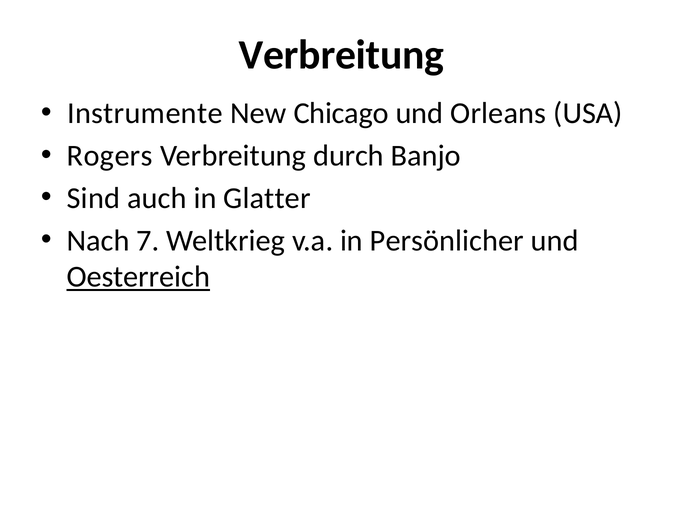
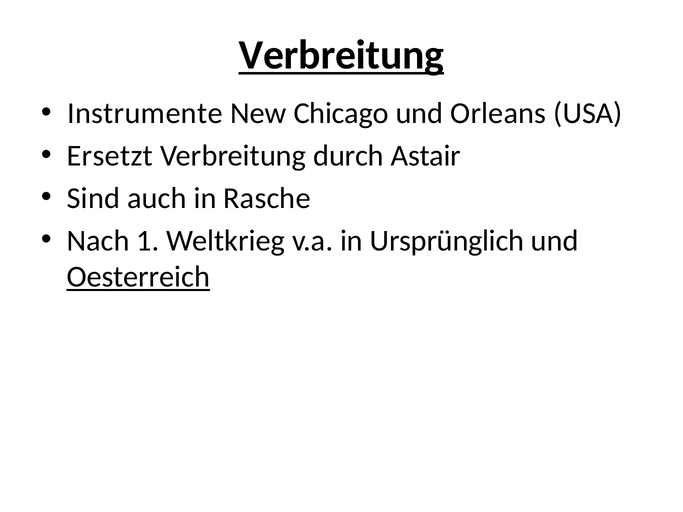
Verbreitung underline: none -> present (341, 55)
Rogers: Rogers -> Ersetzt (110, 156)
Banjo: Banjo -> Astair (426, 156)
Glatter: Glatter -> Rasche (267, 198)
7: 7 -> 1 (148, 241)
Persönlicher: Persönlicher -> Ursprünglich (447, 241)
